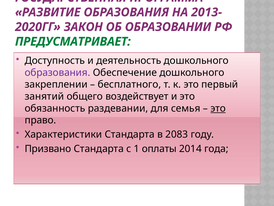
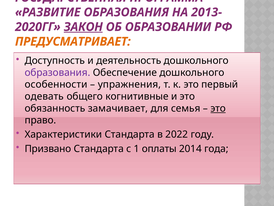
ЗАКОН underline: none -> present (83, 27)
ПРЕДУСМАТРИВАЕТ colour: green -> orange (73, 41)
закреплении: закреплении -> особенности (56, 84)
бесплатного: бесплатного -> упражнения (129, 84)
занятий: занятий -> одевать (44, 96)
воздействует: воздействует -> когнитивные (137, 96)
раздевании: раздевании -> замачивает (118, 108)
2083: 2083 -> 2022 (177, 134)
